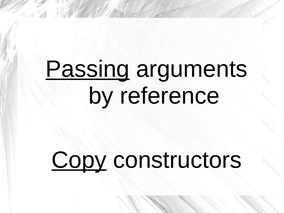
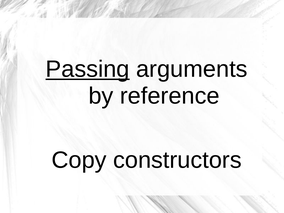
Copy underline: present -> none (79, 160)
